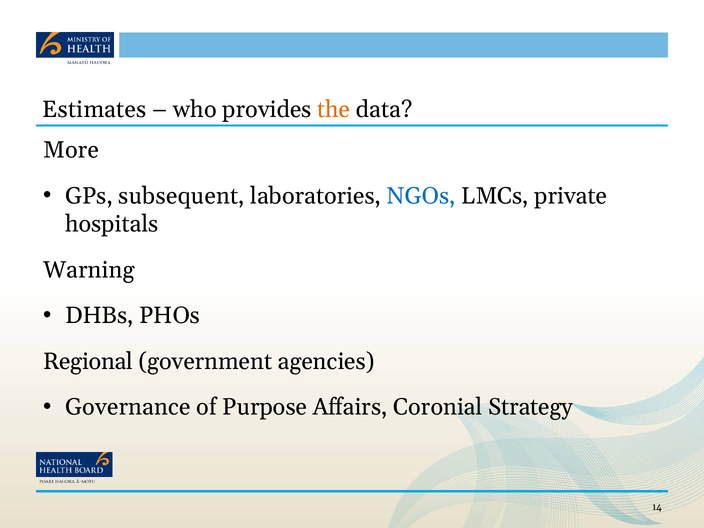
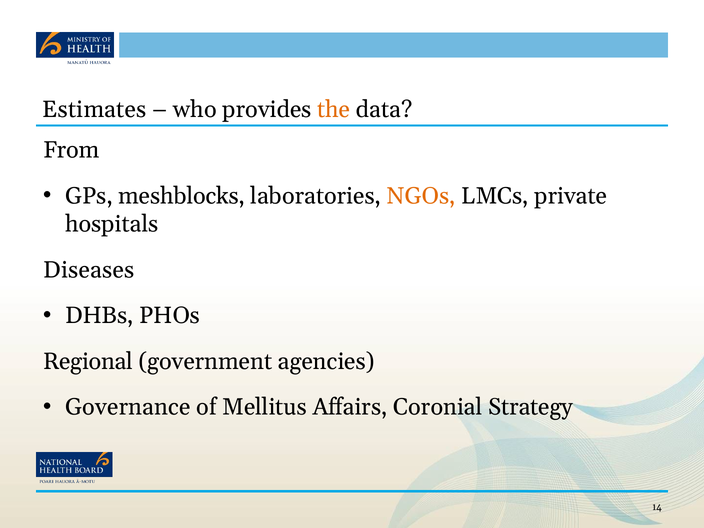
More: More -> From (71, 150)
subsequent: subsequent -> meshblocks (182, 196)
NGOs colour: blue -> orange (421, 196)
Warning: Warning -> Diseases (89, 270)
Purpose: Purpose -> Mellitus (265, 407)
